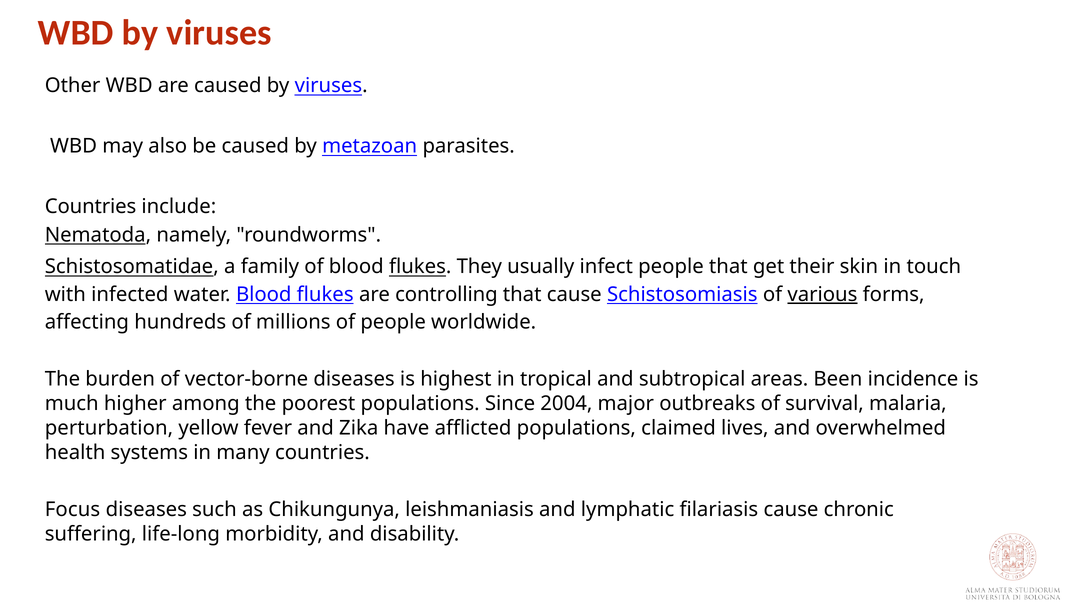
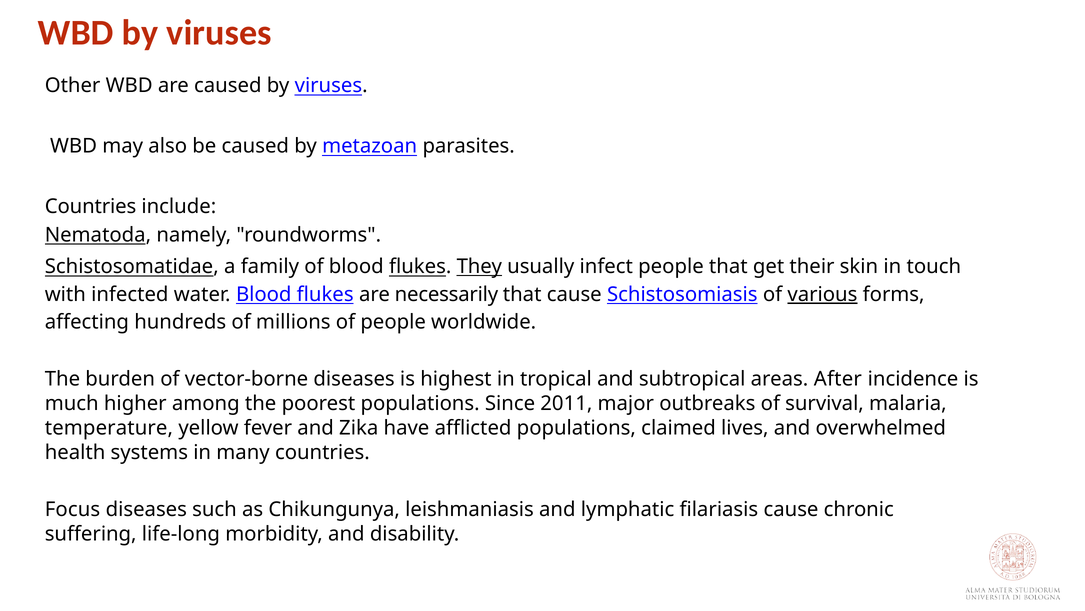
They underline: none -> present (479, 266)
controlling: controlling -> necessarily (446, 294)
Been: Been -> After (838, 379)
2004: 2004 -> 2011 (566, 403)
perturbation: perturbation -> temperature (109, 428)
